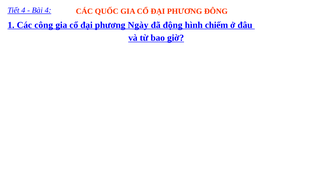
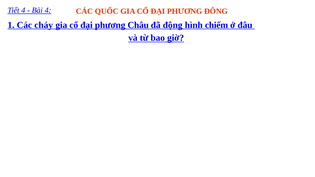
công: công -> cháy (44, 25)
Ngày: Ngày -> Châu (138, 25)
